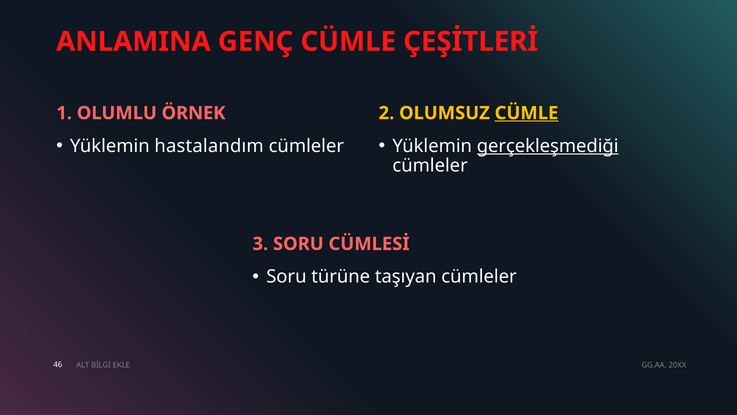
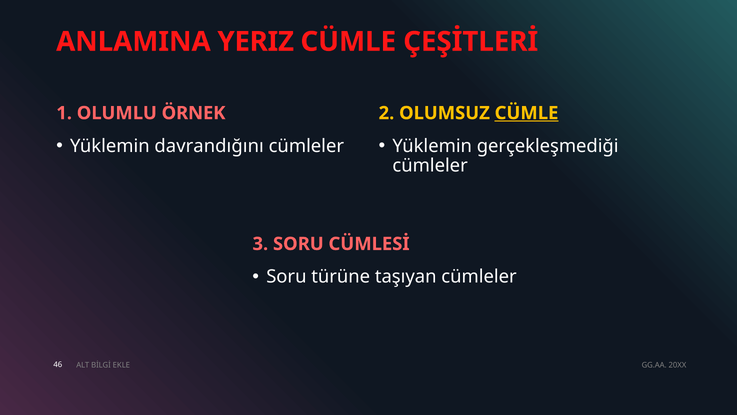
GENÇ: GENÇ -> YERIZ (256, 42)
hastalandım: hastalandım -> davrandığını (209, 146)
gerçekleşmediği underline: present -> none (548, 146)
